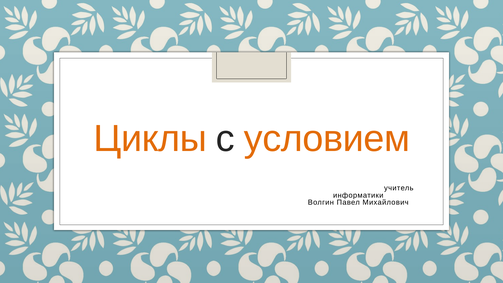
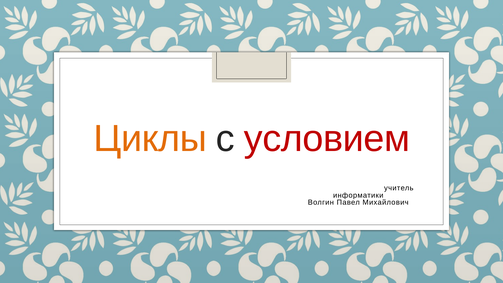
условием colour: orange -> red (327, 139)
